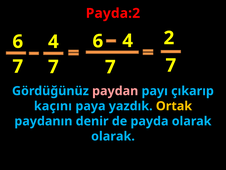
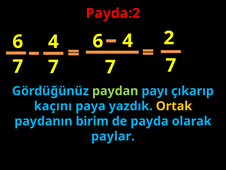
paydan colour: pink -> light green (115, 91)
denir: denir -> birim (92, 121)
olarak: olarak -> paylar (113, 136)
